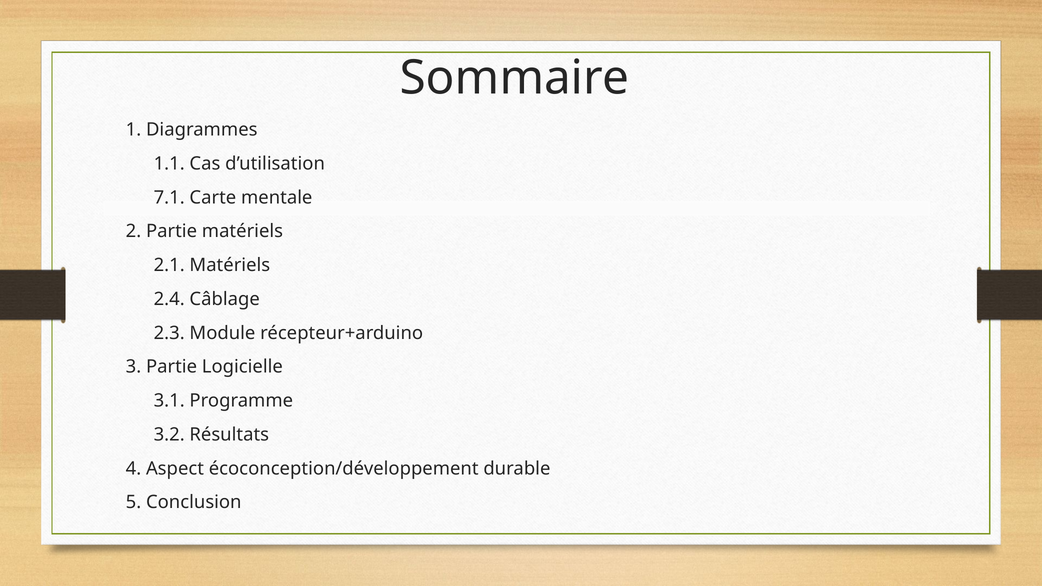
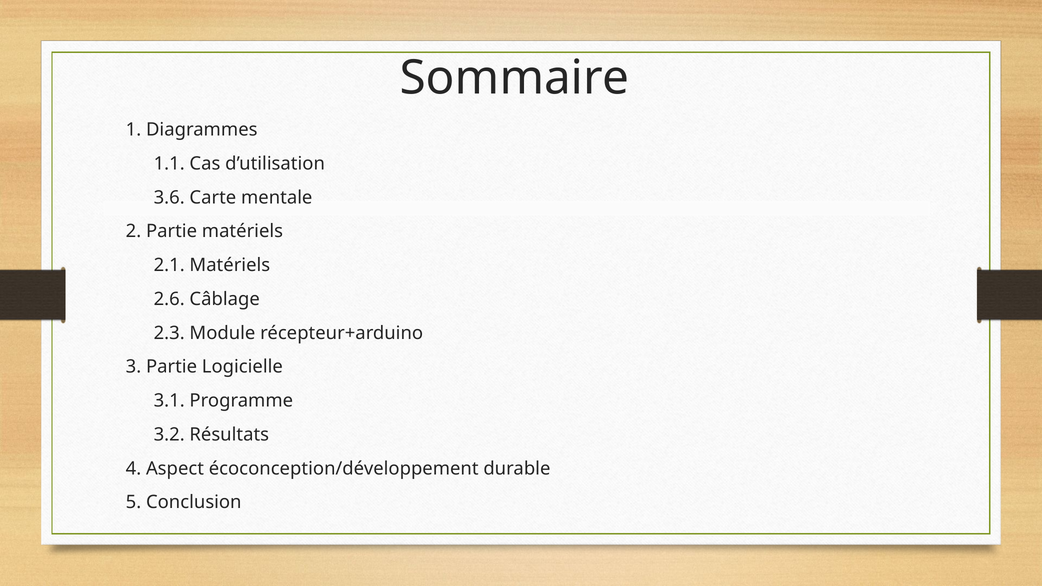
7.1: 7.1 -> 3.6 (169, 198)
2.4: 2.4 -> 2.6 (169, 299)
